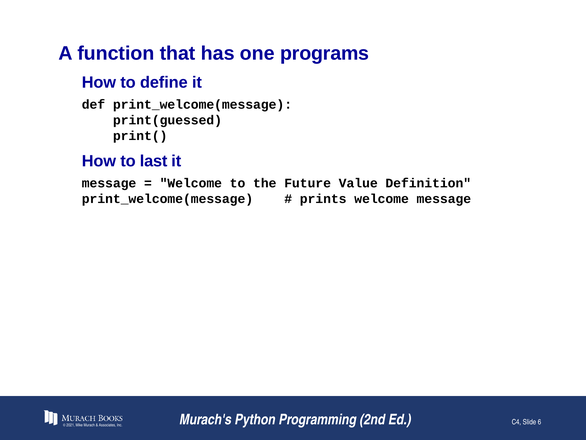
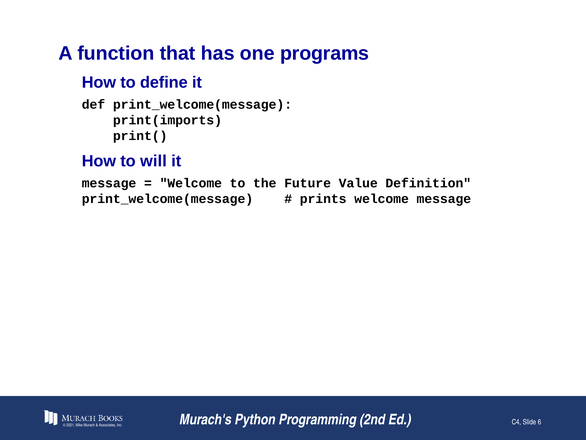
print(guessed: print(guessed -> print(imports (167, 120)
last: last -> will (153, 161)
